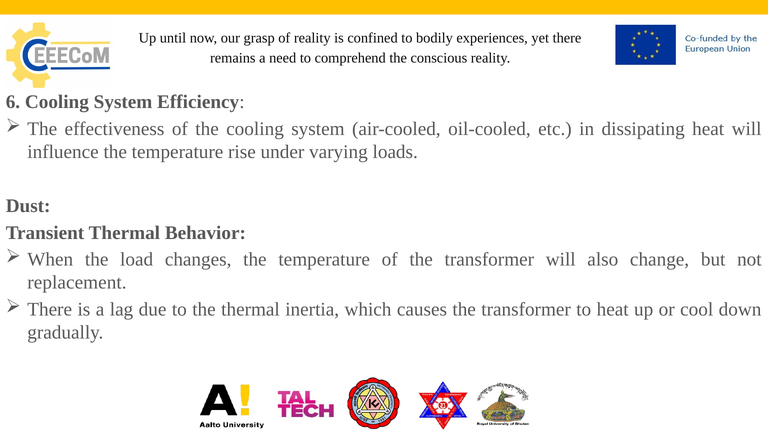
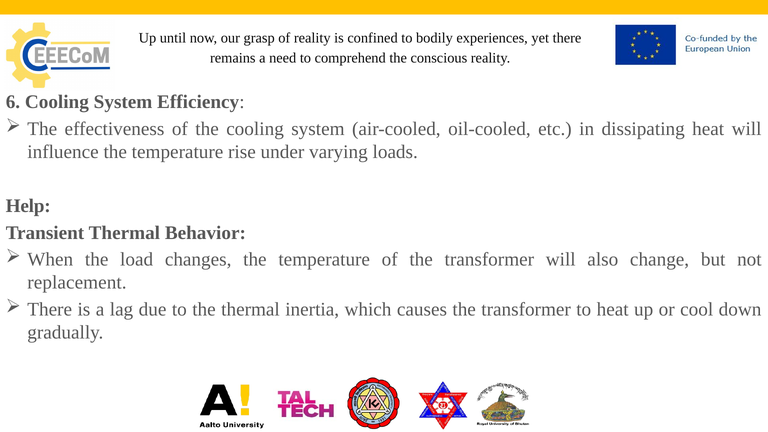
Dust: Dust -> Help (28, 206)
